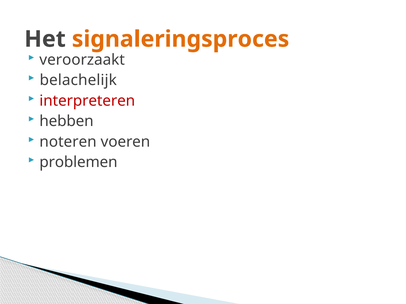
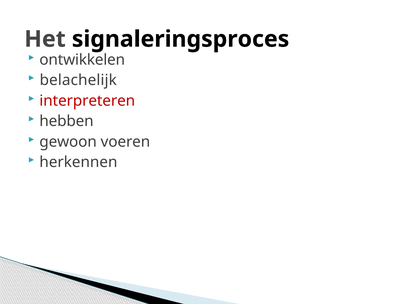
signaleringsproces colour: orange -> black (181, 39)
veroorzaakt: veroorzaakt -> ontwikkelen (82, 60)
noteren: noteren -> gewoon (68, 142)
problemen: problemen -> herkennen (78, 162)
